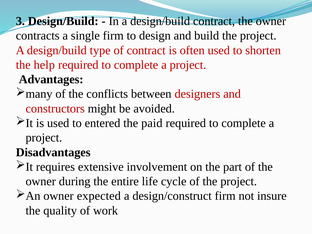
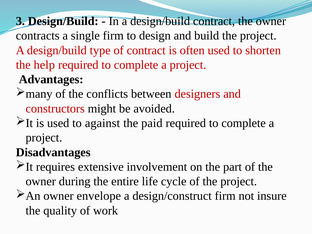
entered: entered -> against (102, 123)
expected: expected -> envelope (99, 196)
